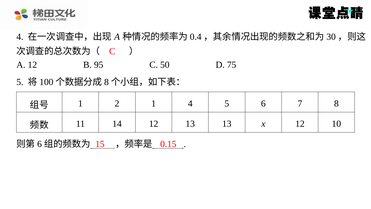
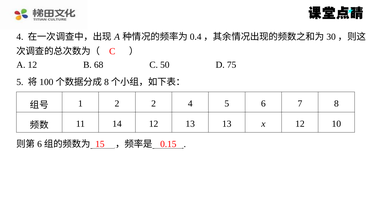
95: 95 -> 68 (99, 65)
2 1: 1 -> 2 (154, 103)
